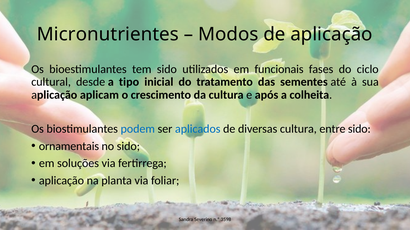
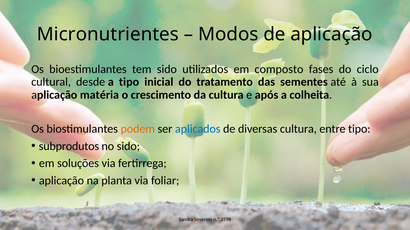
funcionais: funcionais -> composto (279, 69)
aplicam: aplicam -> matéria (99, 95)
podem colour: blue -> orange (138, 129)
entre sido: sido -> tipo (359, 129)
ornamentais: ornamentais -> subprodutos (69, 147)
